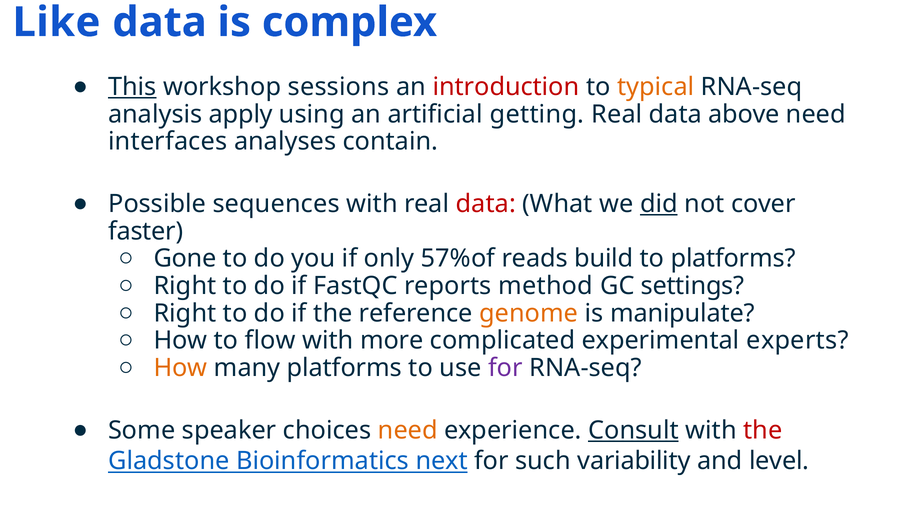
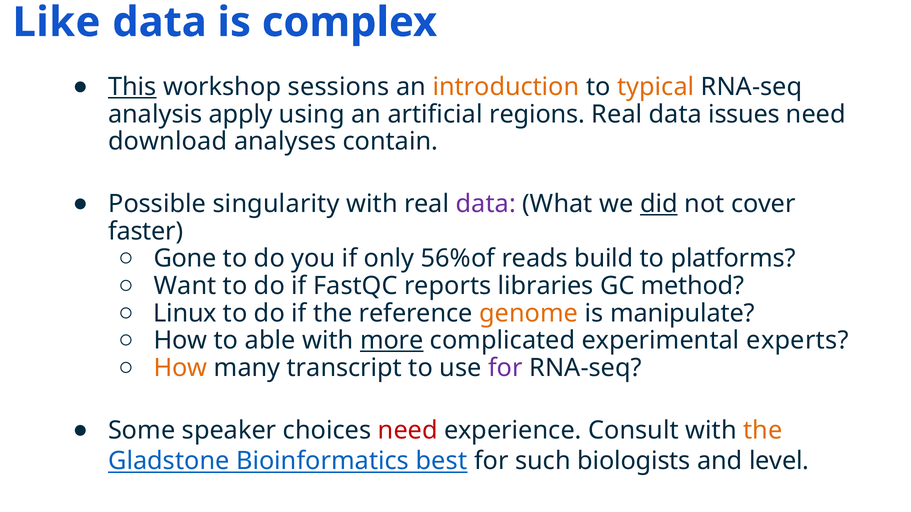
introduction colour: red -> orange (506, 87)
getting: getting -> regions (537, 114)
above: above -> issues (744, 114)
interfaces: interfaces -> download (168, 142)
sequences: sequences -> singularity (276, 204)
data colour: red -> purple (486, 204)
57%of: 57%of -> 56%of (458, 259)
Right: Right -> Want (185, 286)
method: method -> libraries (546, 286)
settings: settings -> method (692, 286)
Right: Right -> Linux (185, 314)
flow: flow -> able (270, 341)
more underline: none -> present (392, 341)
many platforms: platforms -> transcript (344, 368)
need colour: orange -> red (408, 431)
Consult underline: present -> none (633, 431)
the colour: red -> orange (763, 431)
next: next -> best (442, 461)
variability: variability -> biologists (634, 461)
